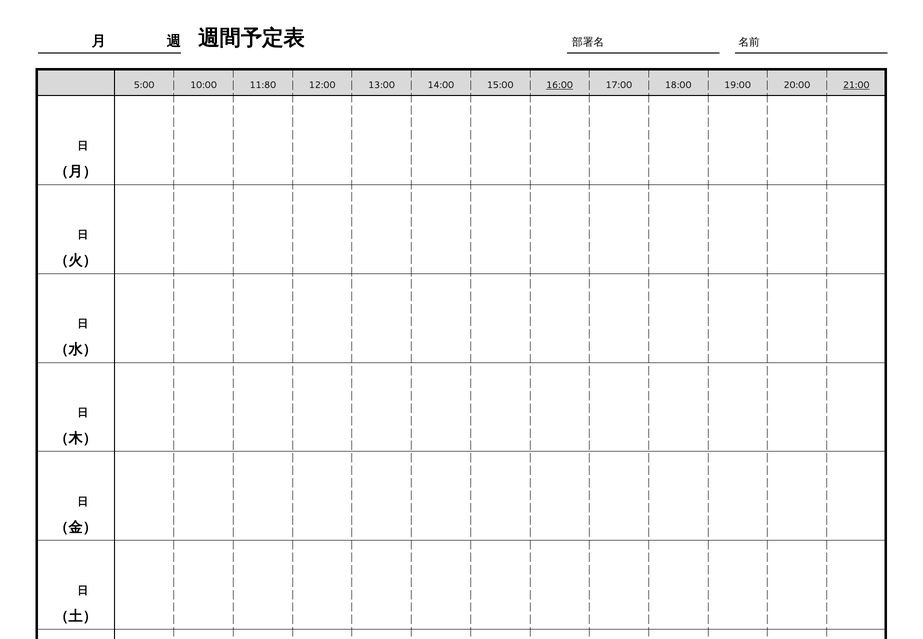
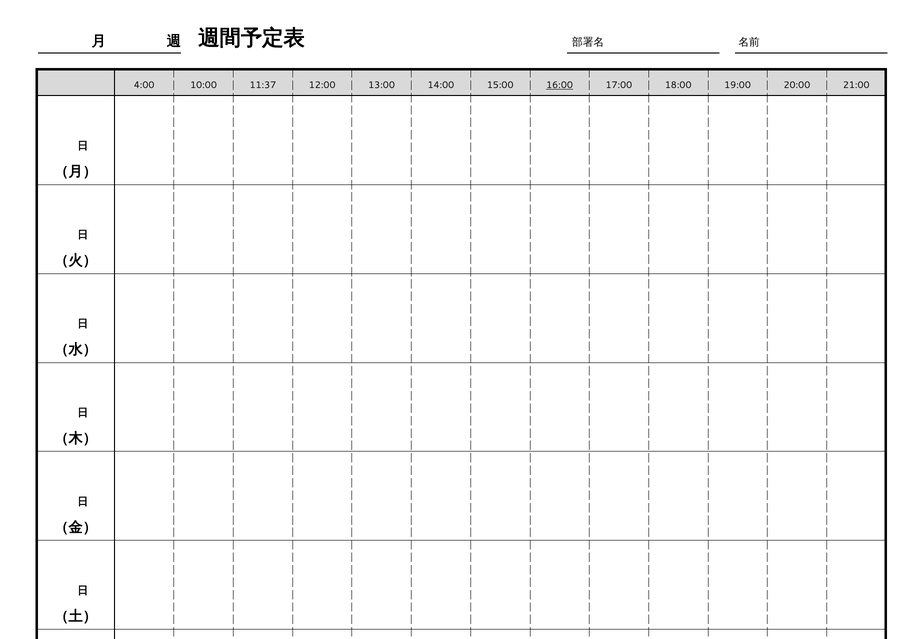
5:00: 5:00 -> 4:00 (144, 85)
11:80: 11:80 -> 11:37 (263, 85)
21:00 underline: present -> none (856, 85)
